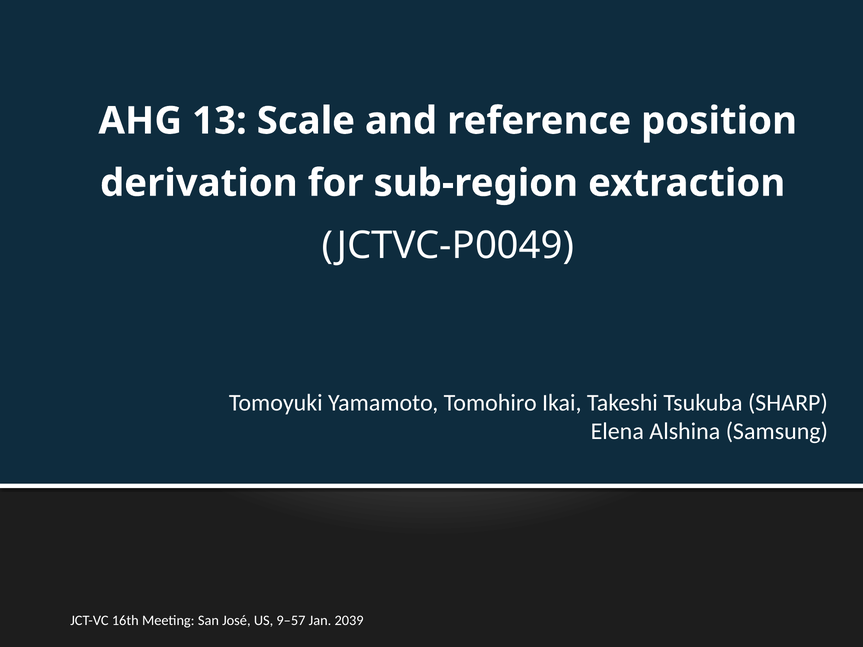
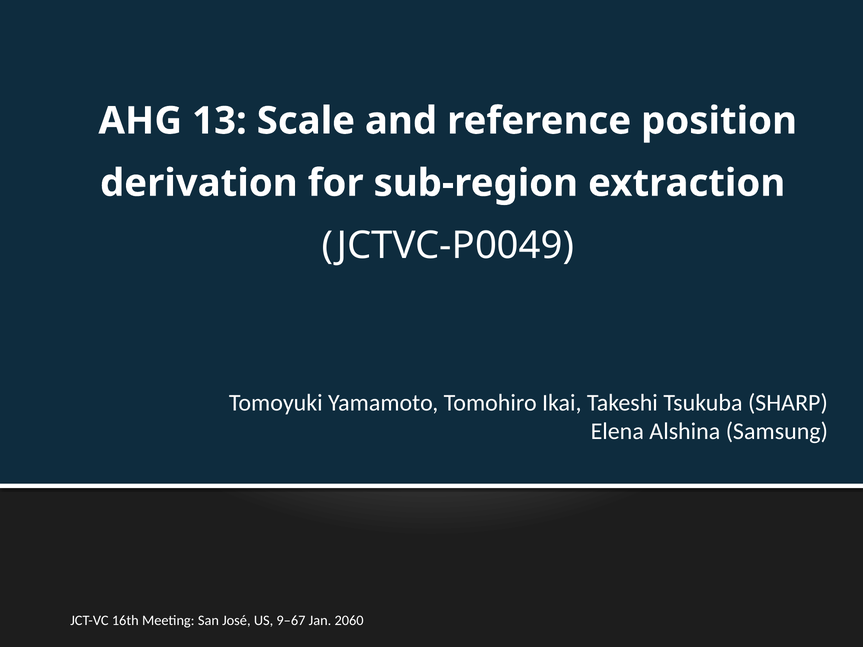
9–57: 9–57 -> 9–67 (291, 621)
2039: 2039 -> 2060 (349, 621)
